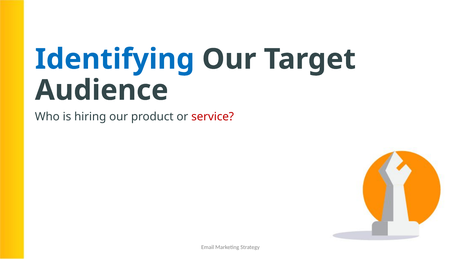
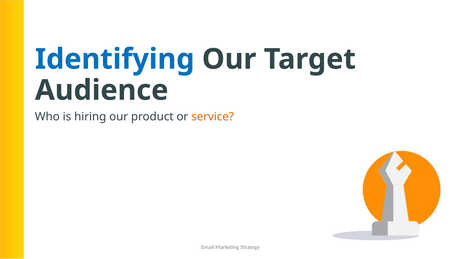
service colour: red -> orange (213, 117)
